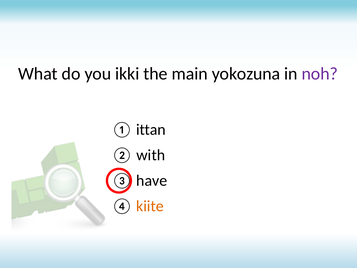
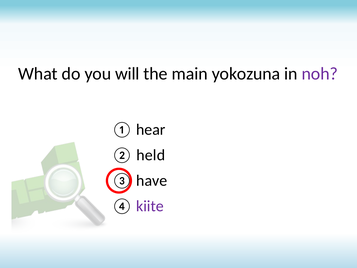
ikki: ikki -> will (127, 74)
ittan: ittan -> hear (151, 129)
with: with -> held (151, 155)
kiite colour: orange -> purple (150, 206)
